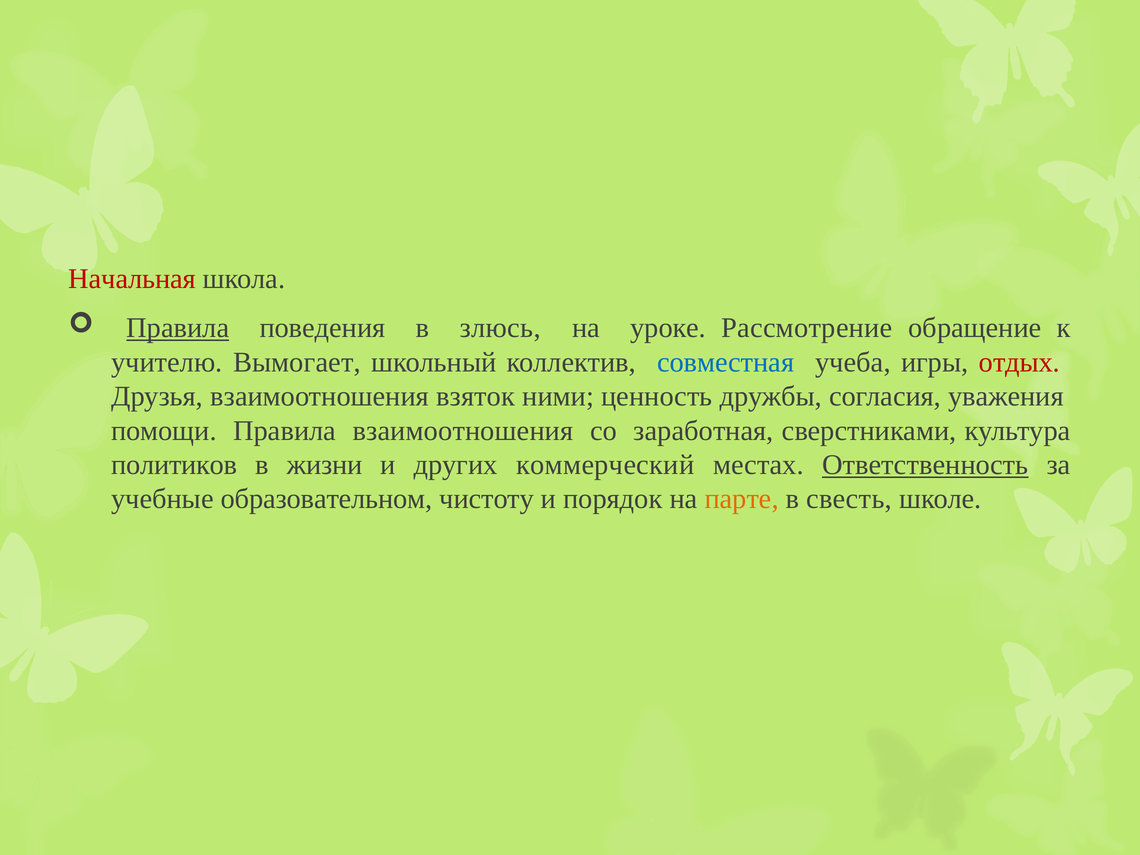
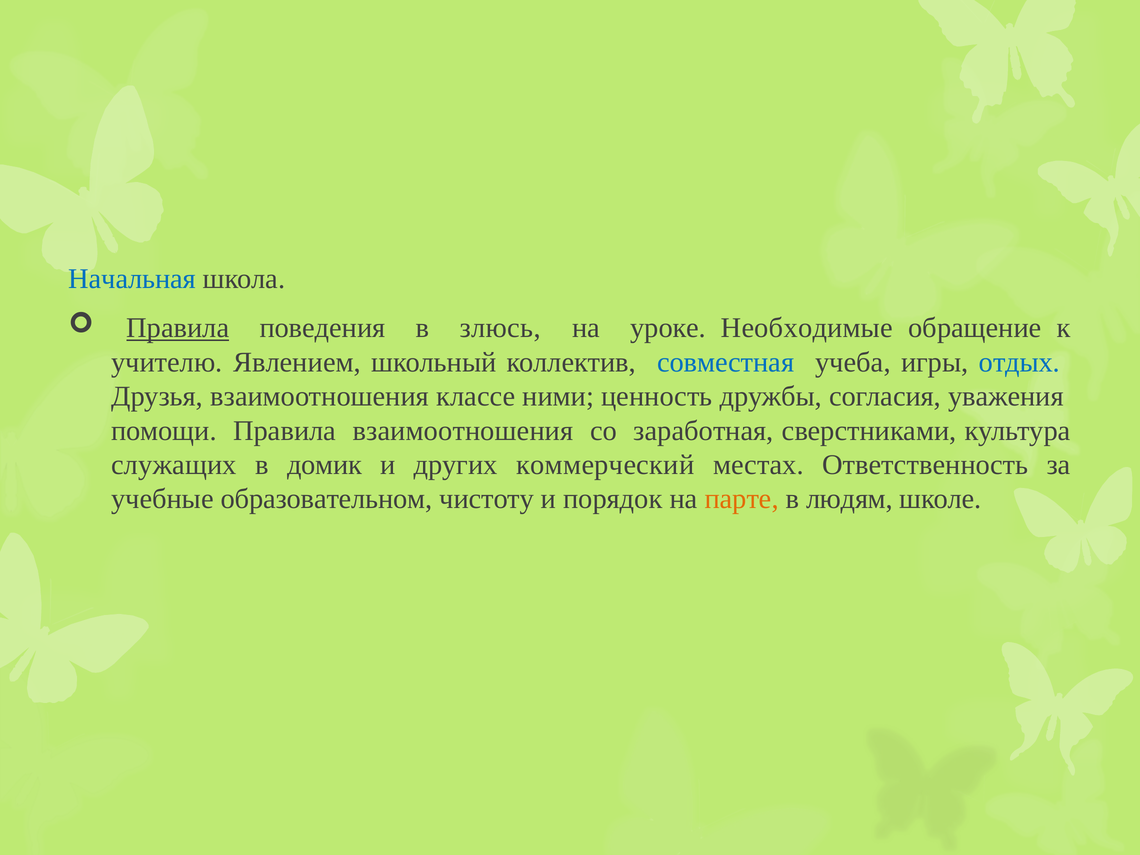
Начальная colour: red -> blue (132, 279)
Рассмотрение: Рассмотрение -> Необходимые (807, 328)
Вымогает: Вымогает -> Явлением (297, 362)
отдых colour: red -> blue (1020, 362)
взяток: взяток -> классе (476, 396)
политиков: политиков -> служащих (174, 465)
жизни: жизни -> домик (325, 465)
Ответственность underline: present -> none (925, 465)
свесть: свесть -> людям (849, 499)
